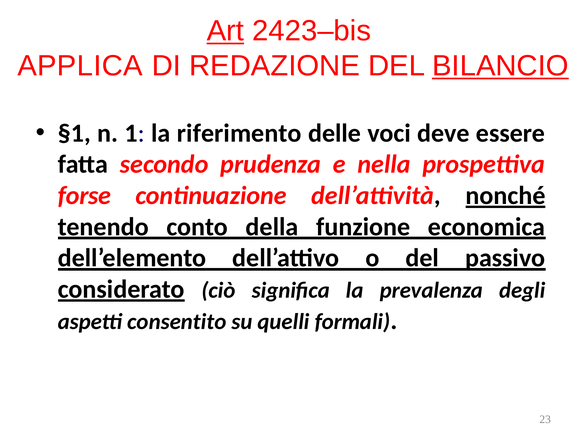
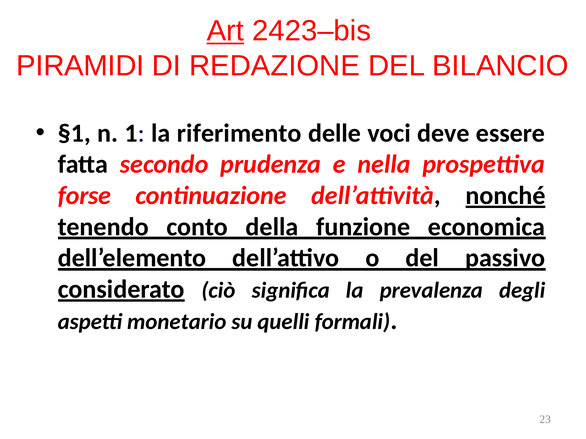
APPLICA: APPLICA -> PIRAMIDI (80, 66)
BILANCIO underline: present -> none (500, 66)
consentito: consentito -> monetario (177, 322)
